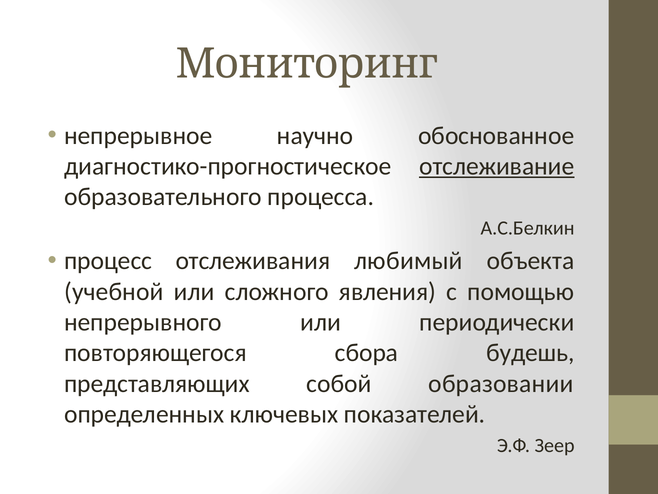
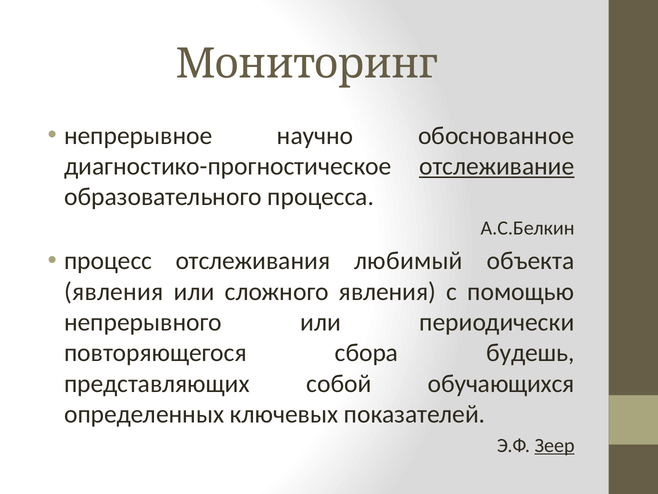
учебной: учебной -> явления (114, 291)
образовании: образовании -> обучающихся (501, 383)
Зеер underline: none -> present (555, 445)
